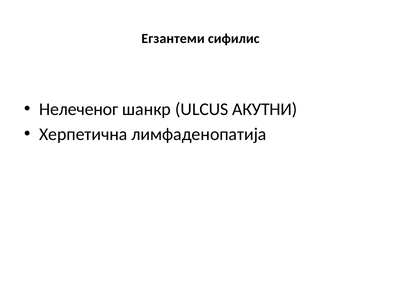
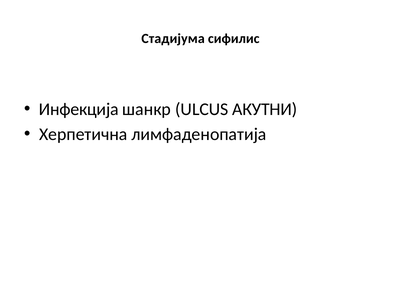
Егзантеми: Егзантеми -> Стадијума (173, 38)
Нелеченог: Нелеченог -> Инфекција (79, 109)
